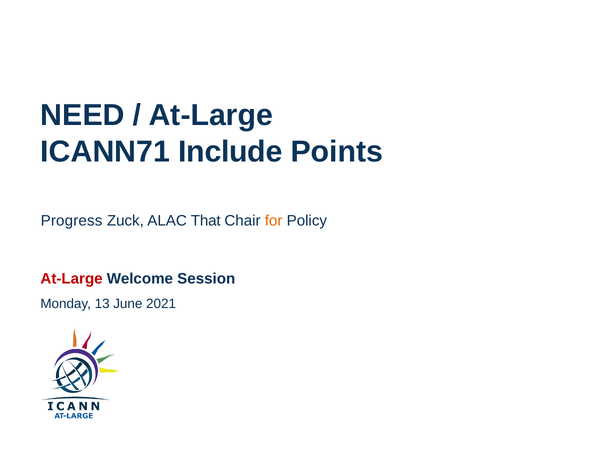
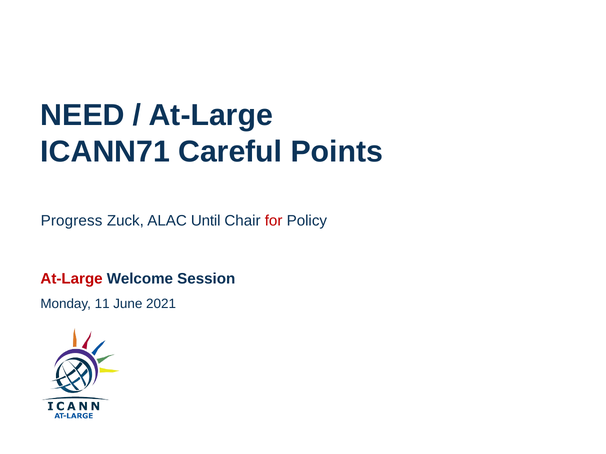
Include: Include -> Careful (230, 152)
That: That -> Until (206, 221)
for colour: orange -> red (274, 221)
13: 13 -> 11 (102, 304)
